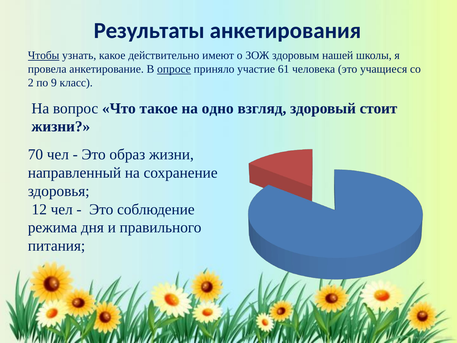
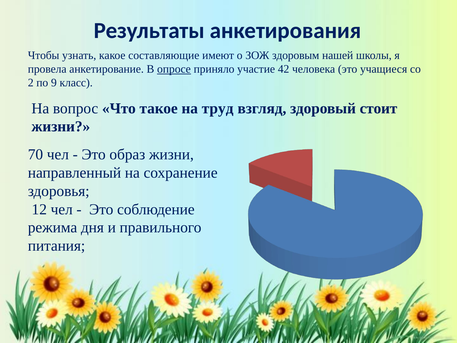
Чтобы underline: present -> none (44, 55)
действительно: действительно -> составляющие (164, 55)
61: 61 -> 42 (284, 69)
одно: одно -> труд (218, 108)
